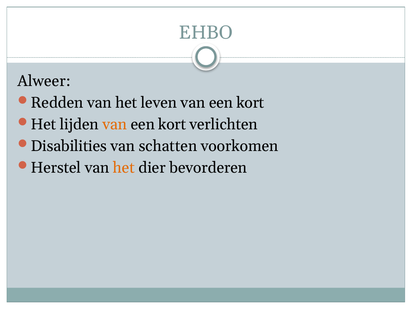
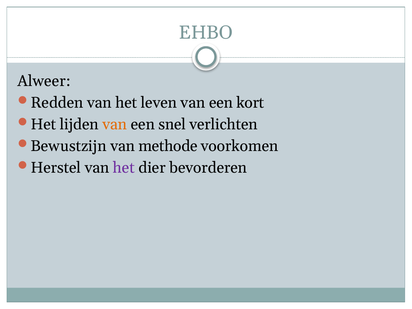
kort: kort -> snel (172, 125)
Disabilities: Disabilities -> Bewustzijn (69, 146)
schatten: schatten -> methode (168, 146)
het colour: orange -> purple (124, 168)
